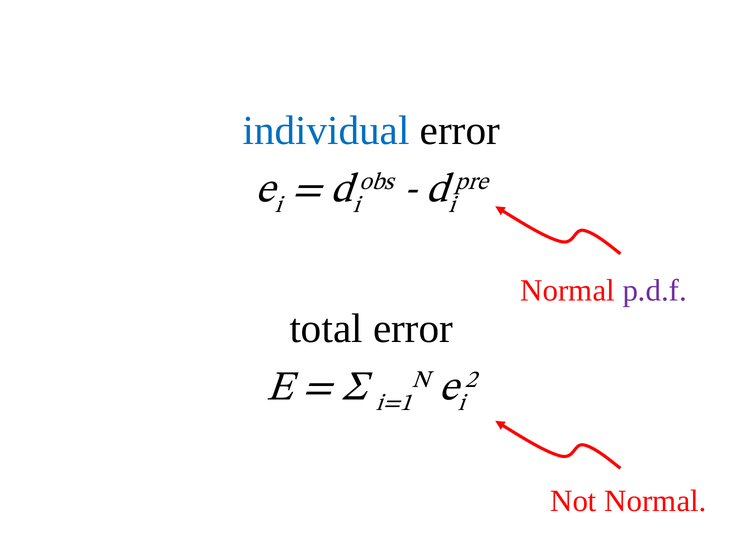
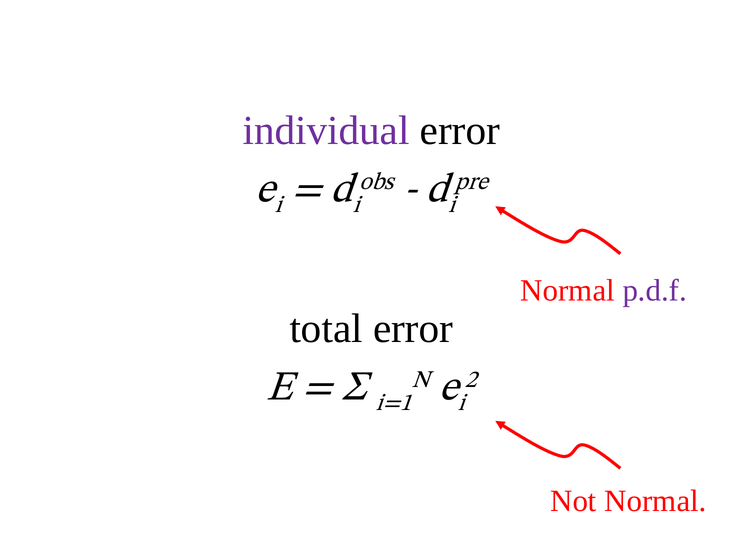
individual colour: blue -> purple (326, 130)
